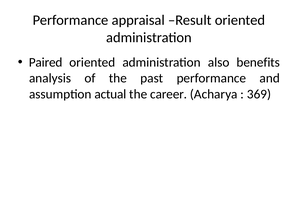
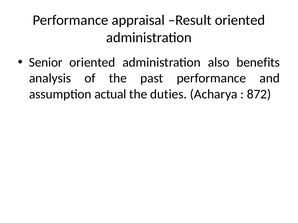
Paired: Paired -> Senior (46, 63)
career: career -> duties (169, 94)
369: 369 -> 872 (259, 94)
